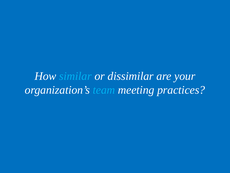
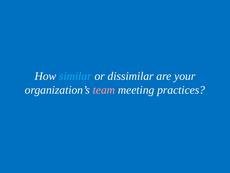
team colour: light blue -> pink (104, 90)
